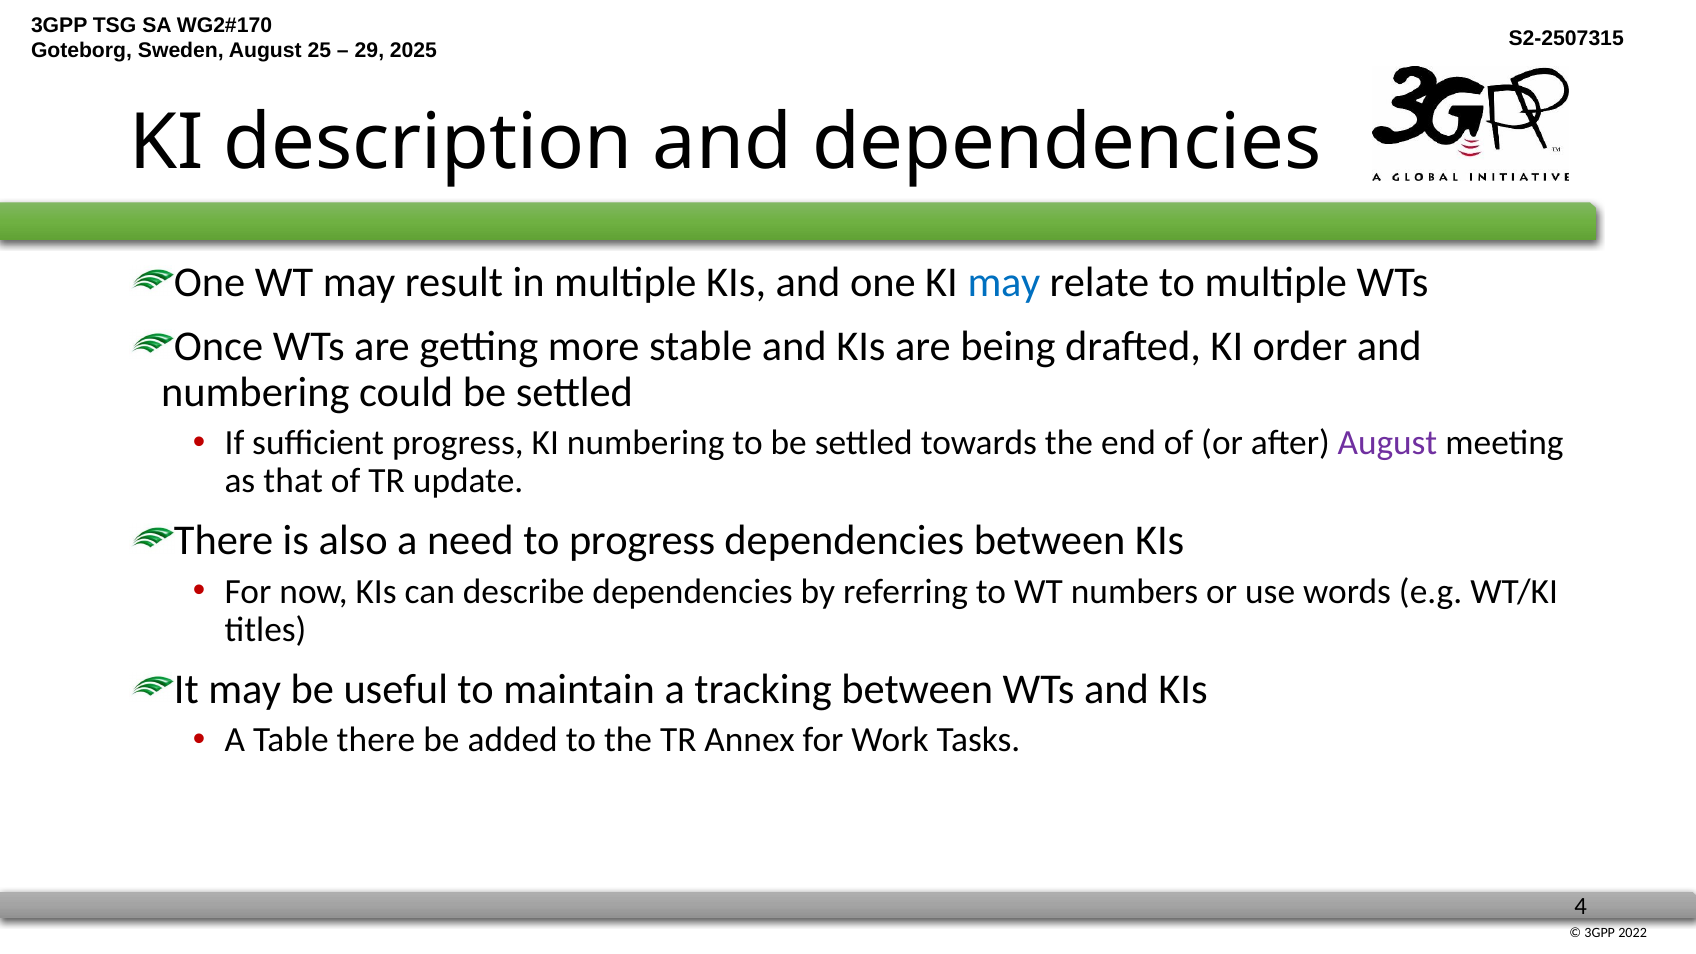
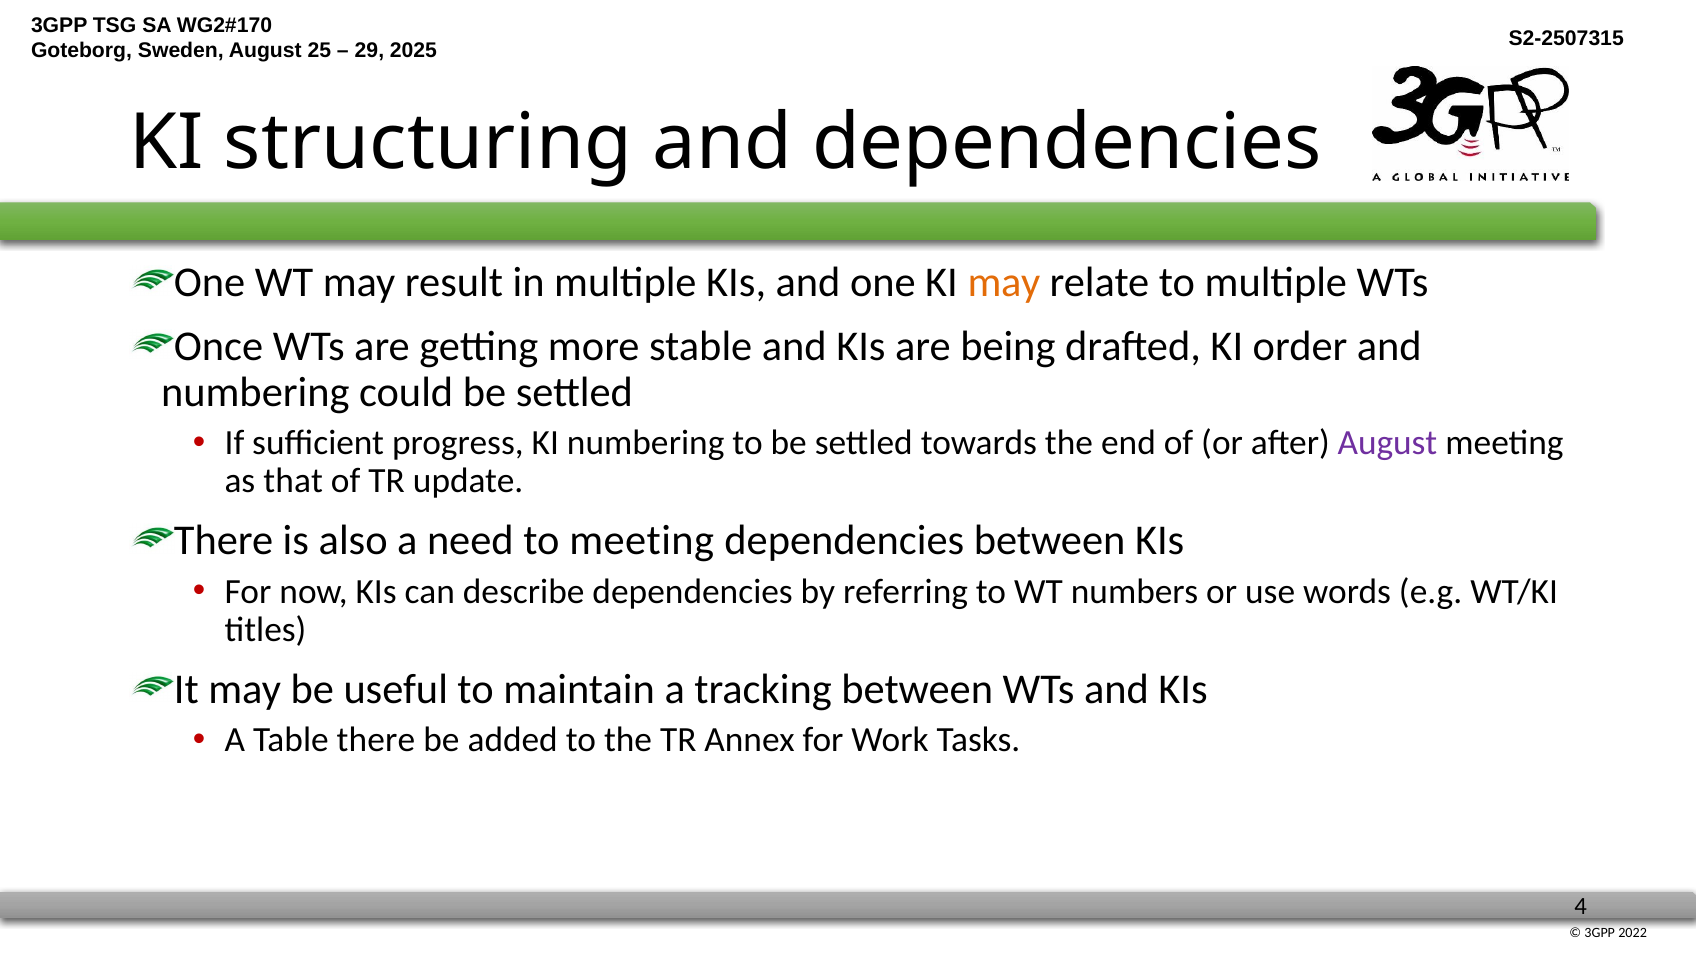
description: description -> structuring (428, 142)
may colour: blue -> orange (1004, 283)
to progress: progress -> meeting (642, 541)
